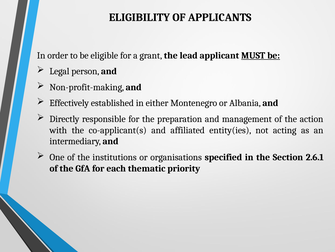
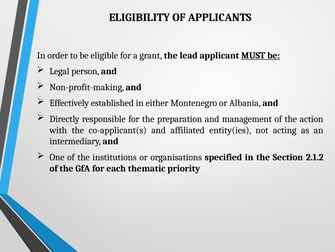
2.6.1: 2.6.1 -> 2.1.2 (315, 157)
